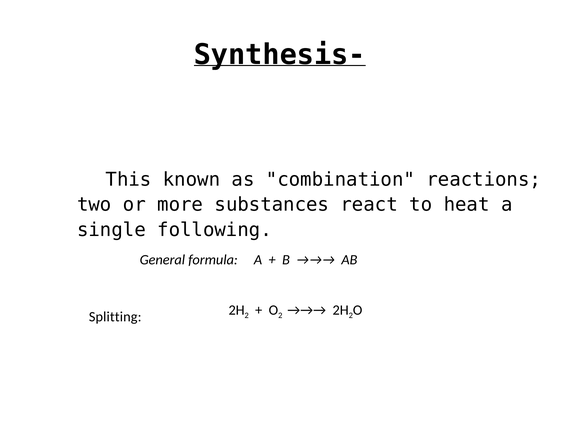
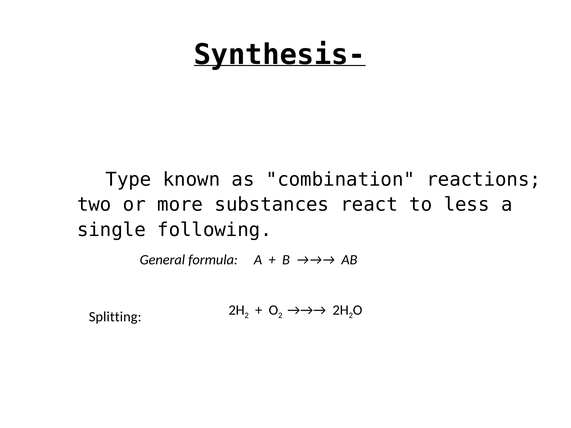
This: This -> Type (129, 180)
heat: heat -> less (467, 205)
